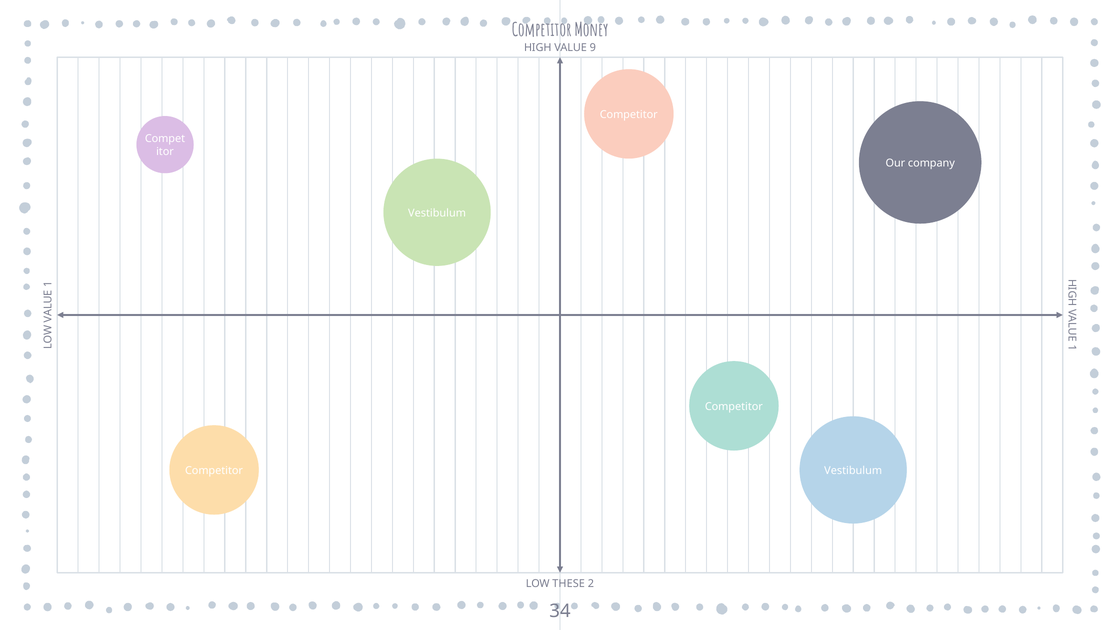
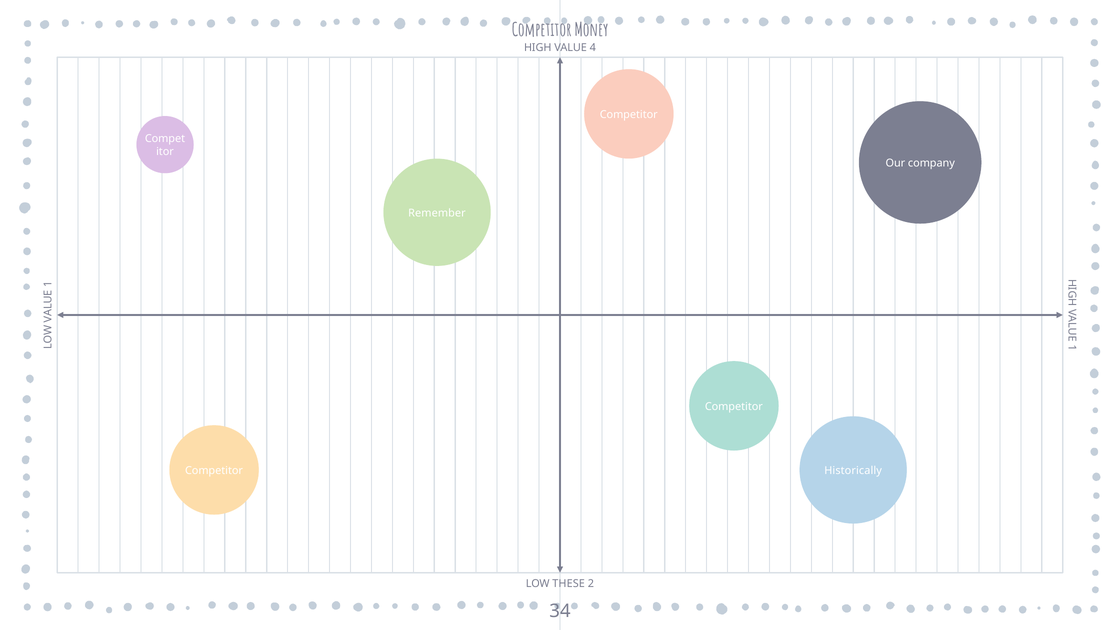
9: 9 -> 4 (593, 48)
Vestibulum: Vestibulum -> Remember (437, 213)
Vestibulum: Vestibulum -> Historically (853, 471)
